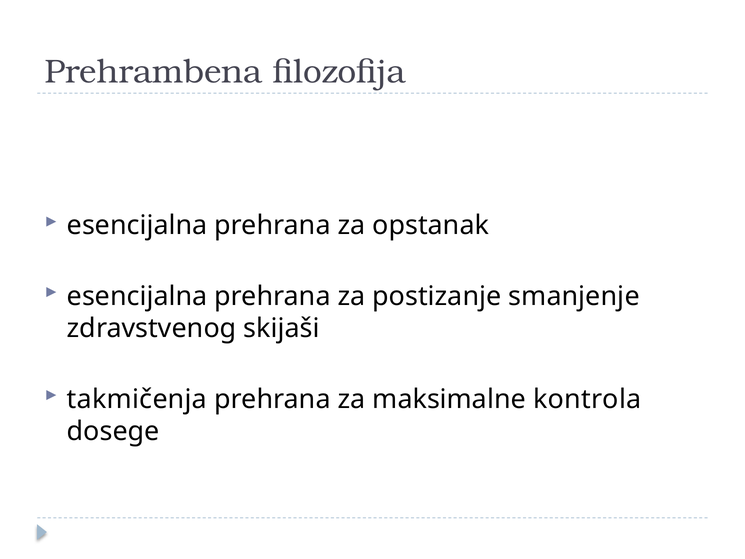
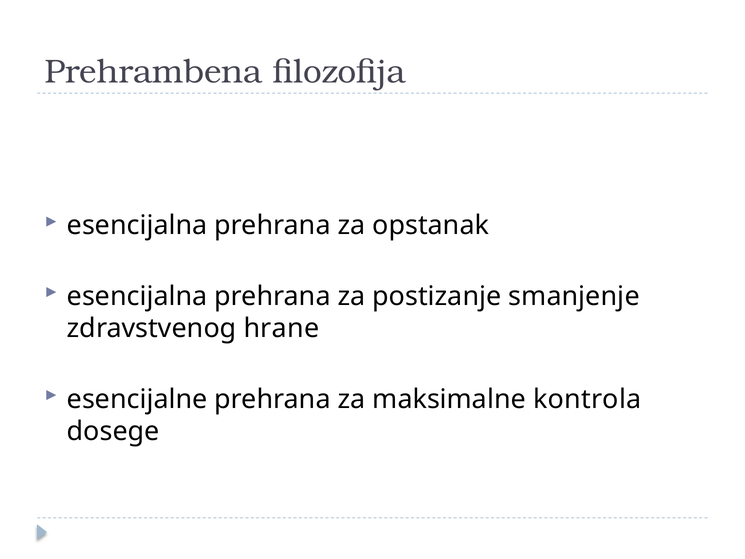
skijaši: skijaši -> hrane (281, 328)
takmičenja: takmičenja -> esencijalne (137, 399)
